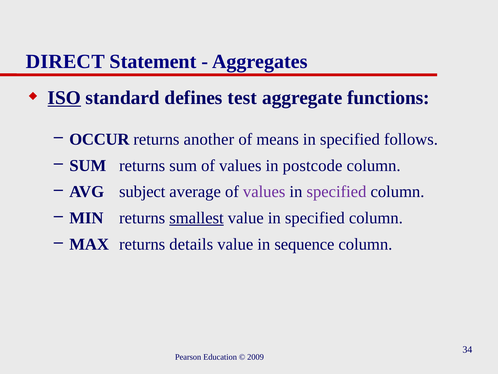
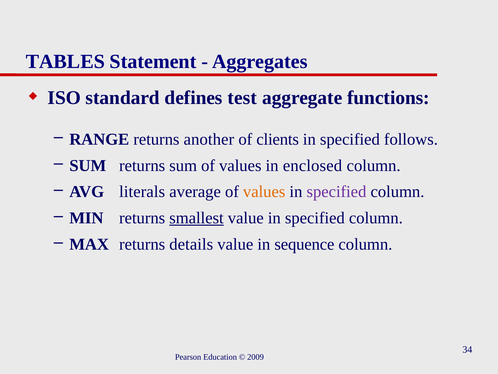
DIRECT: DIRECT -> TABLES (65, 62)
ISO underline: present -> none (64, 98)
OCCUR: OCCUR -> RANGE (99, 139)
means: means -> clients (278, 139)
postcode: postcode -> enclosed (312, 165)
subject: subject -> literals (142, 192)
values colour: purple -> orange (264, 192)
